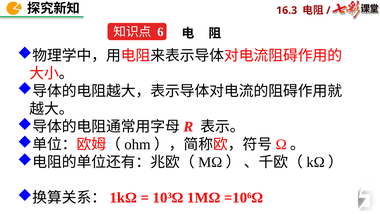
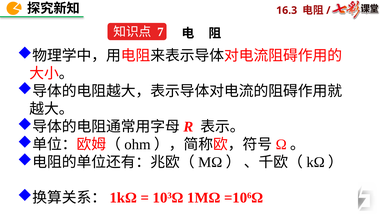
6: 6 -> 7 (160, 32)
